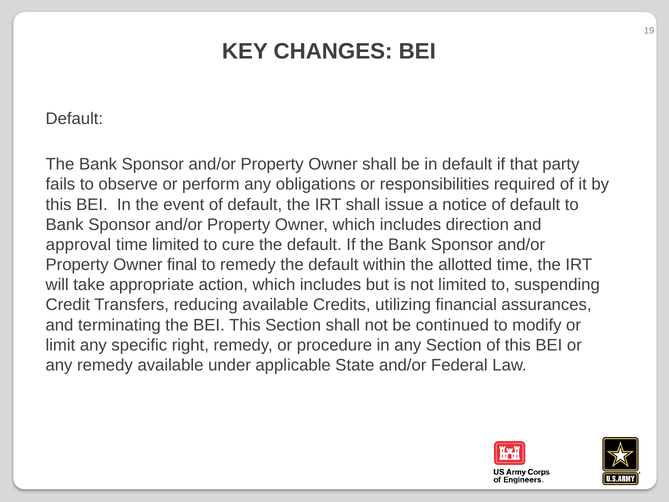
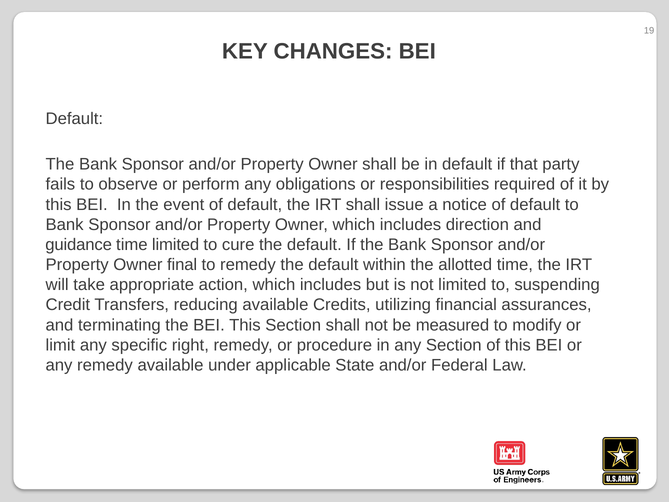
approval: approval -> guidance (79, 245)
continued: continued -> measured (452, 325)
